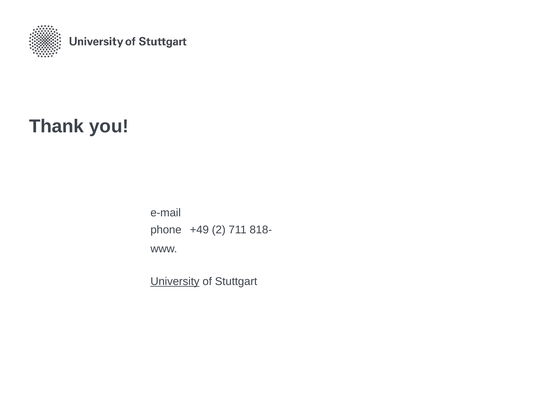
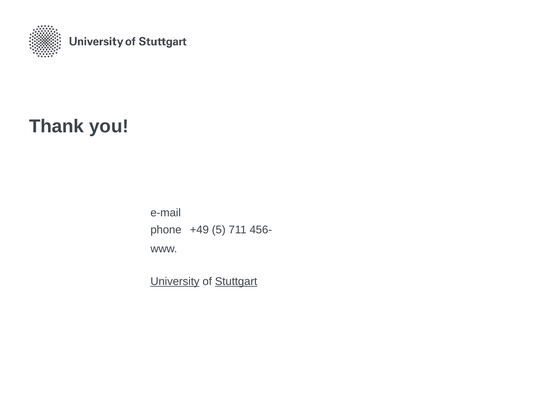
2: 2 -> 5 (219, 230)
818-: 818- -> 456- (261, 230)
Stuttgart underline: none -> present (236, 282)
